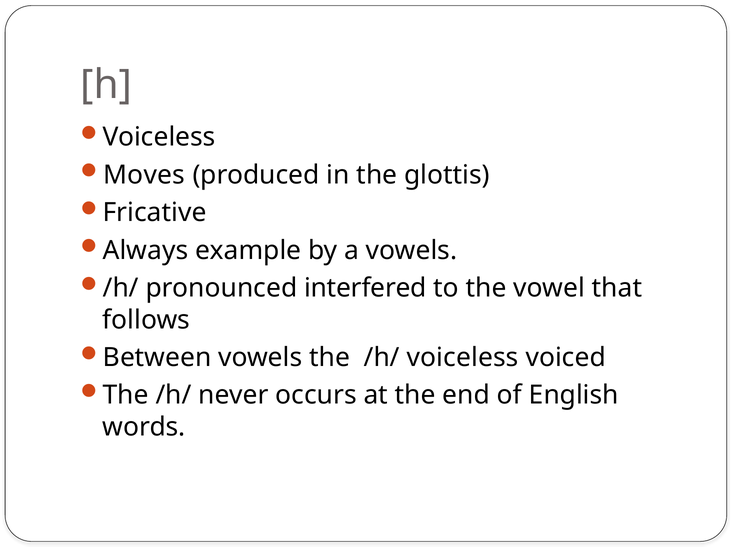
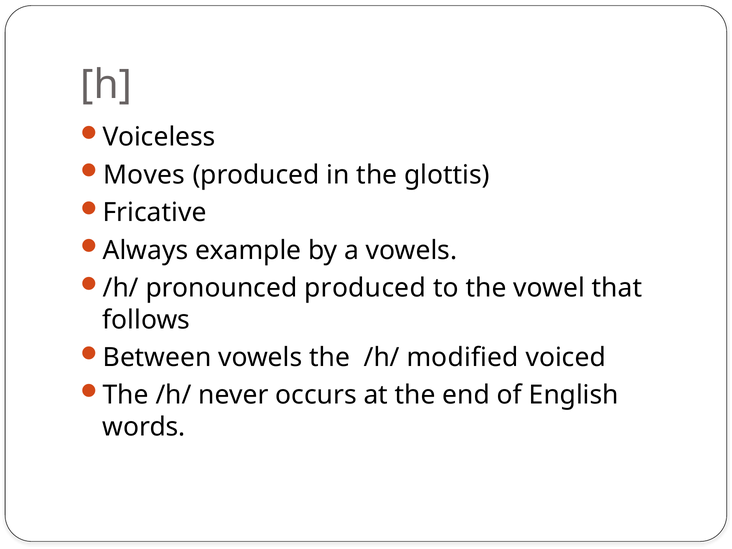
pronounced interfered: interfered -> produced (365, 288)
/h/ voiceless: voiceless -> modified (463, 358)
